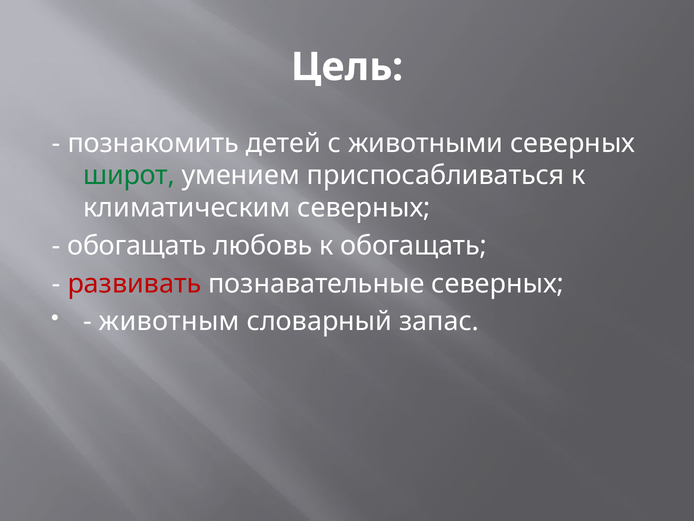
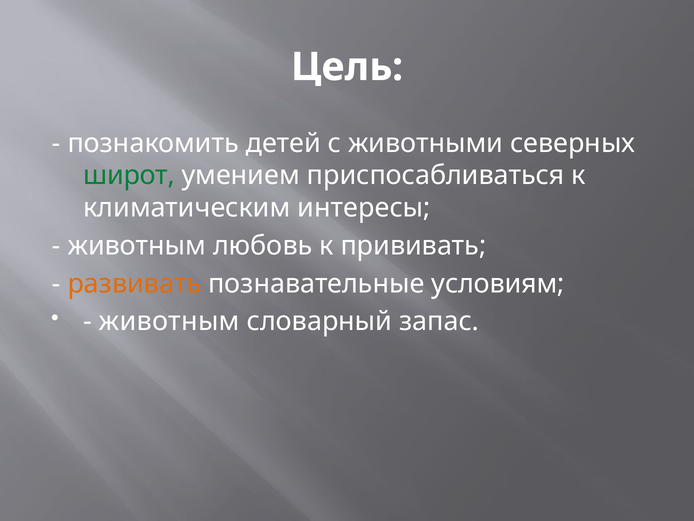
климатическим северных: северных -> интересы (364, 208)
обогащать: обогащать -> животным (137, 246)
к обогащать: обогащать -> прививать (413, 246)
развивать colour: red -> orange (134, 283)
познавательные северных: северных -> условиям (498, 283)
